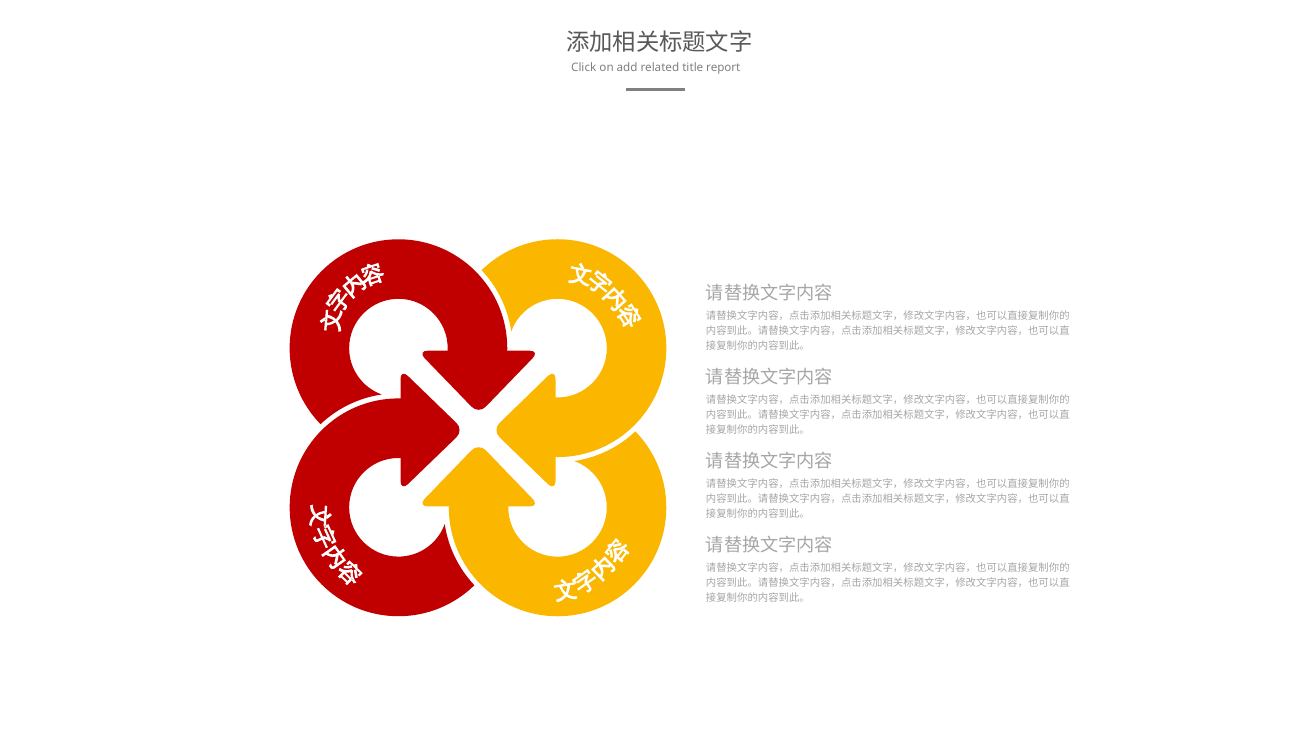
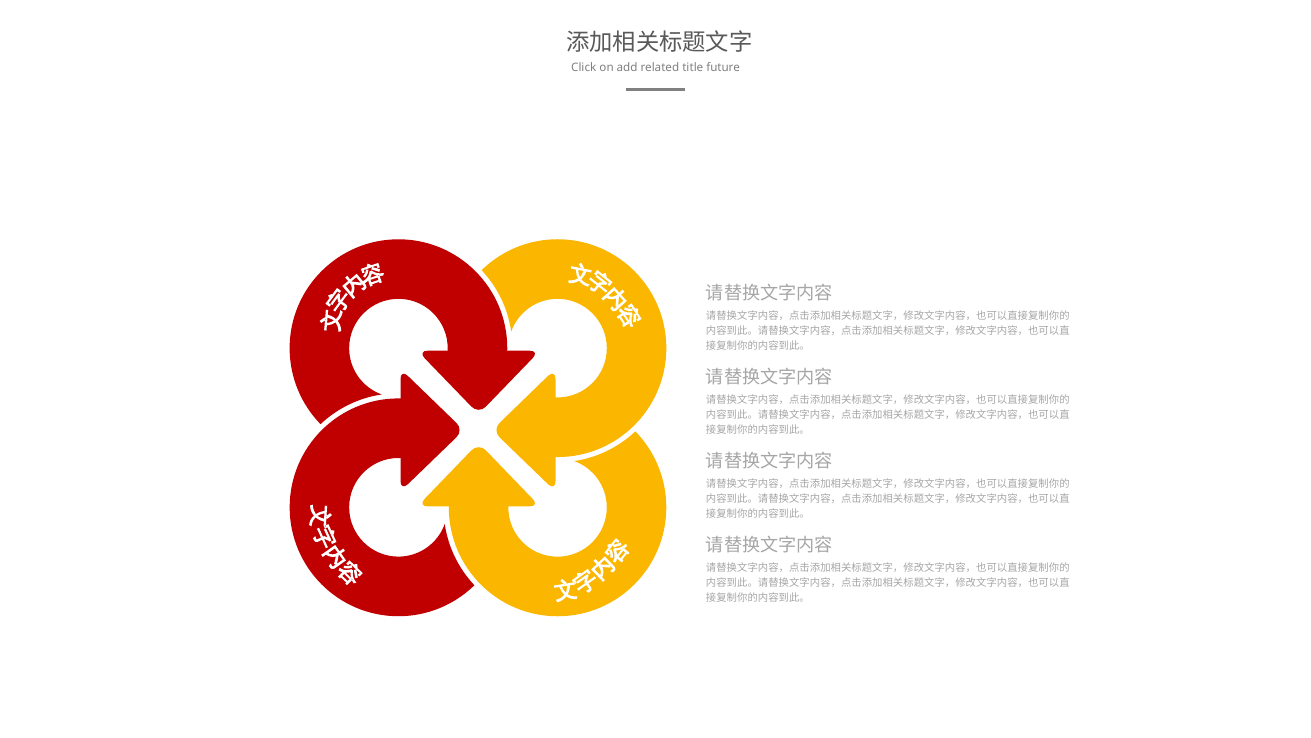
report: report -> future (723, 67)
